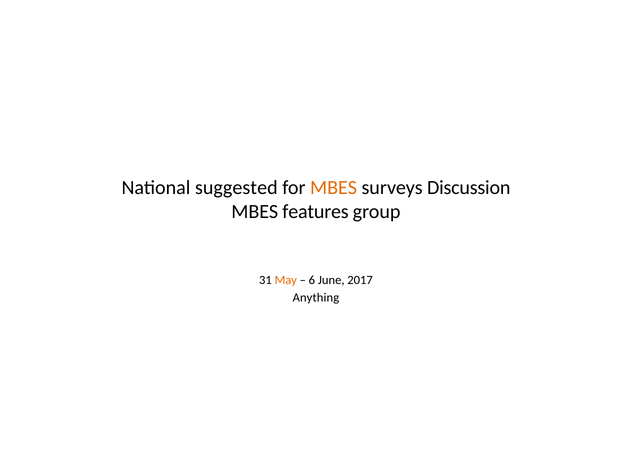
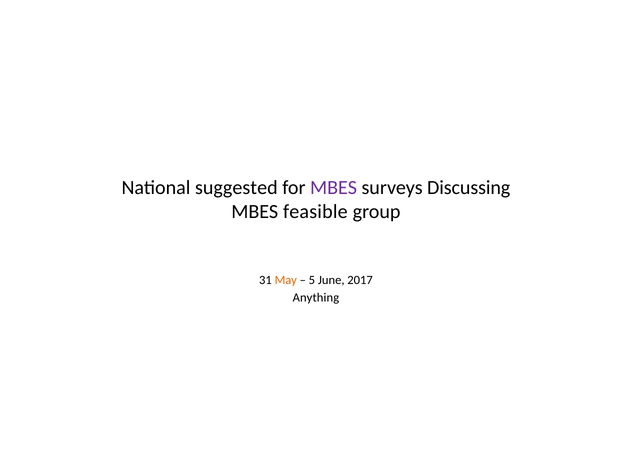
MBES colour: orange -> purple (334, 187)
Discussion: Discussion -> Discussing (469, 187)
features: features -> feasible (315, 211)
6: 6 -> 5 (312, 280)
